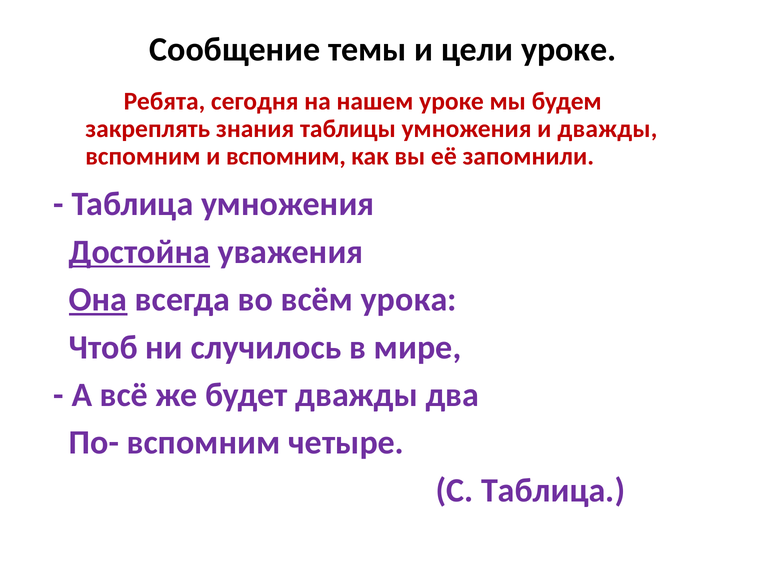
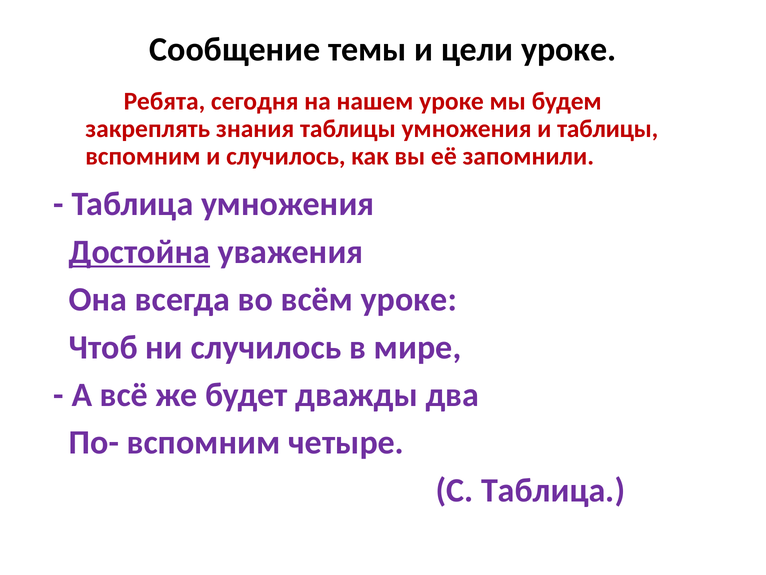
и дважды: дважды -> таблицы (608, 129)
и вспомним: вспомним -> случилось (286, 156)
Она underline: present -> none (98, 299)
всём урока: урока -> уроке (409, 299)
